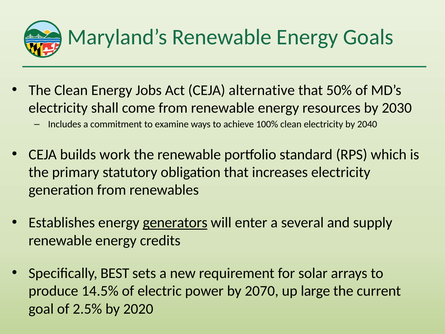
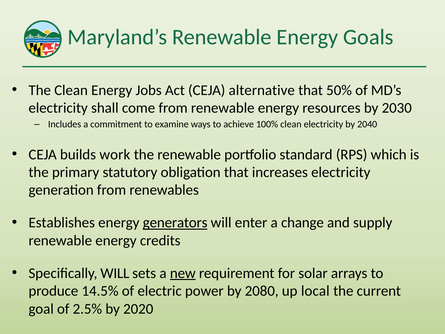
several: several -> change (302, 223)
Specifically BEST: BEST -> WILL (115, 273)
new underline: none -> present (183, 273)
2070: 2070 -> 2080 (262, 291)
large: large -> local (315, 291)
